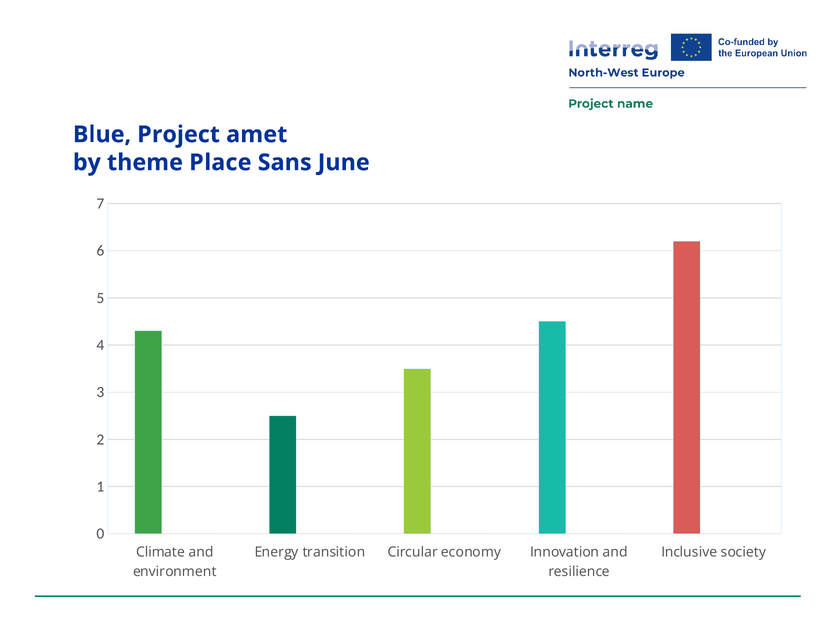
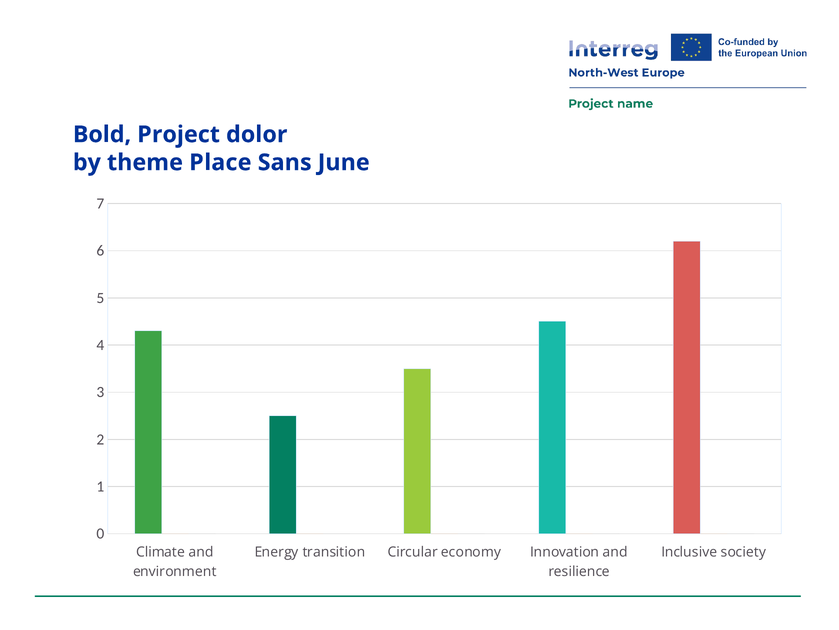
Blue: Blue -> Bold (102, 134)
amet: amet -> dolor (257, 134)
